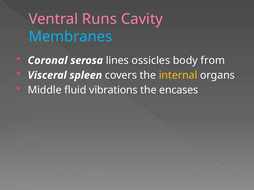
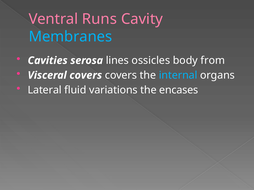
Coronal: Coronal -> Cavities (48, 61)
Visceral spleen: spleen -> covers (86, 75)
internal colour: yellow -> light blue (178, 75)
Middle: Middle -> Lateral (45, 90)
vibrations: vibrations -> variations (113, 90)
